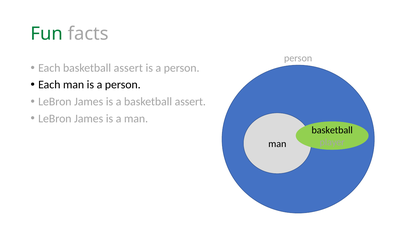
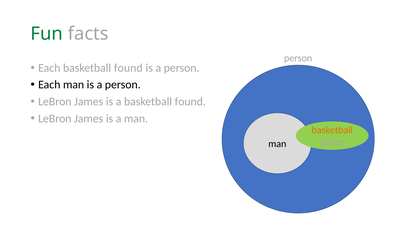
Each basketball assert: assert -> found (128, 68)
a basketball assert: assert -> found (190, 102)
basketball colour: black -> orange (332, 130)
